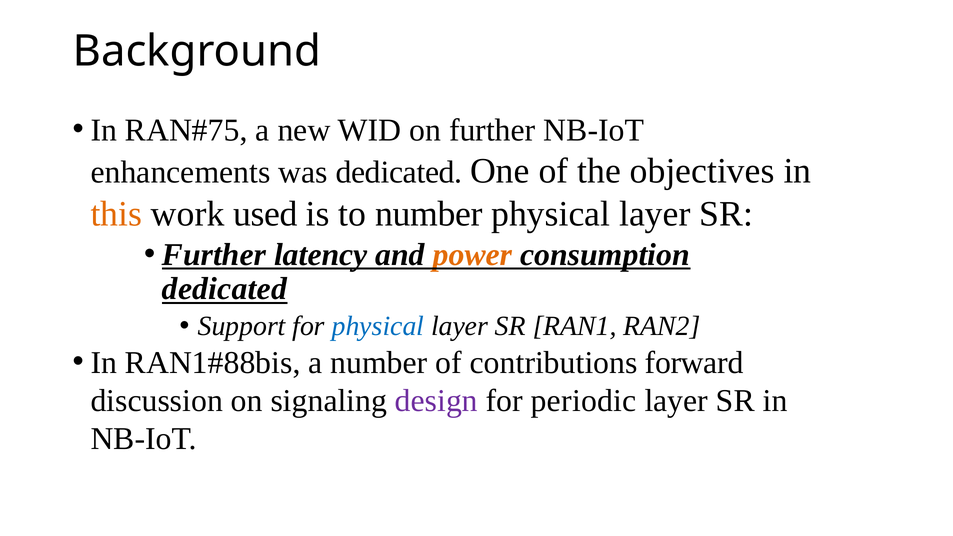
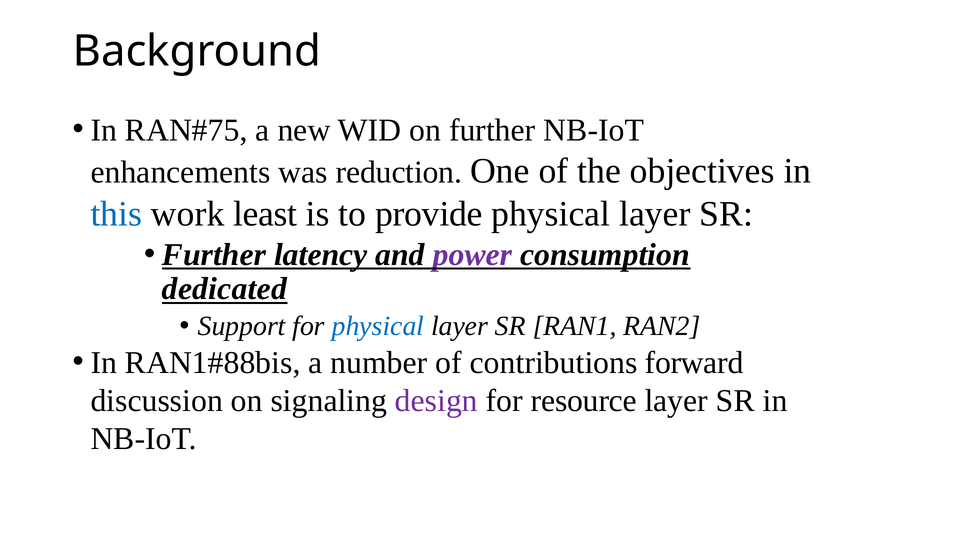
was dedicated: dedicated -> reduction (399, 172)
this colour: orange -> blue (116, 214)
used: used -> least (265, 214)
to number: number -> provide (429, 214)
power colour: orange -> purple (473, 255)
periodic: periodic -> resource (584, 401)
